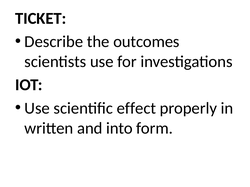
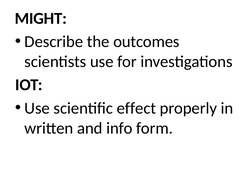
TICKET: TICKET -> MIGHT (41, 18)
into: into -> info (119, 128)
